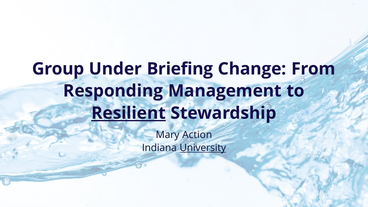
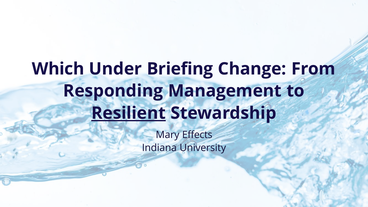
Group: Group -> Which (58, 69)
Action: Action -> Effects (197, 135)
University underline: present -> none (203, 148)
